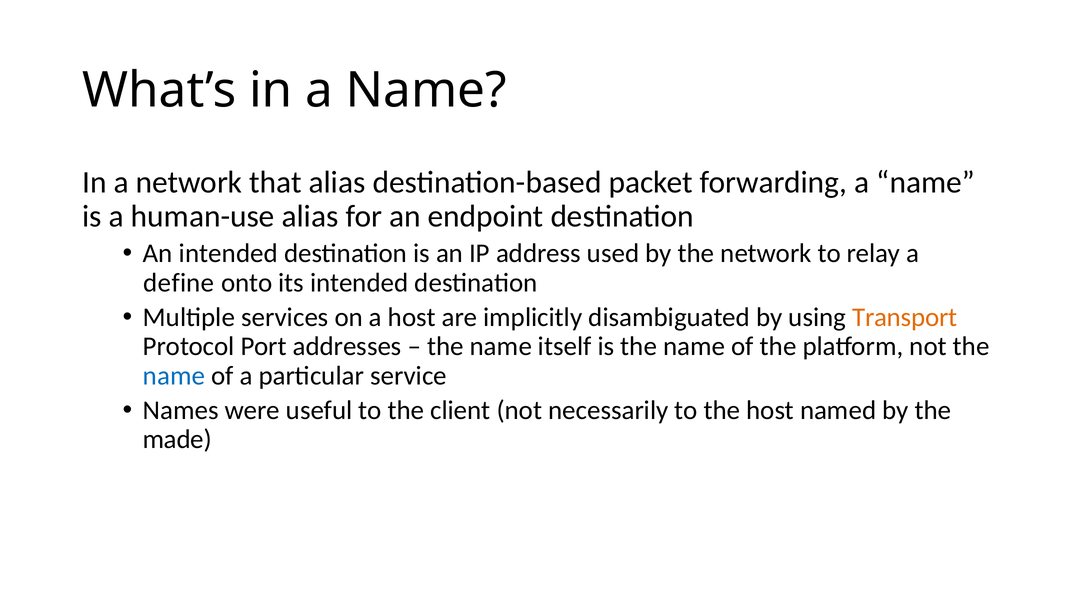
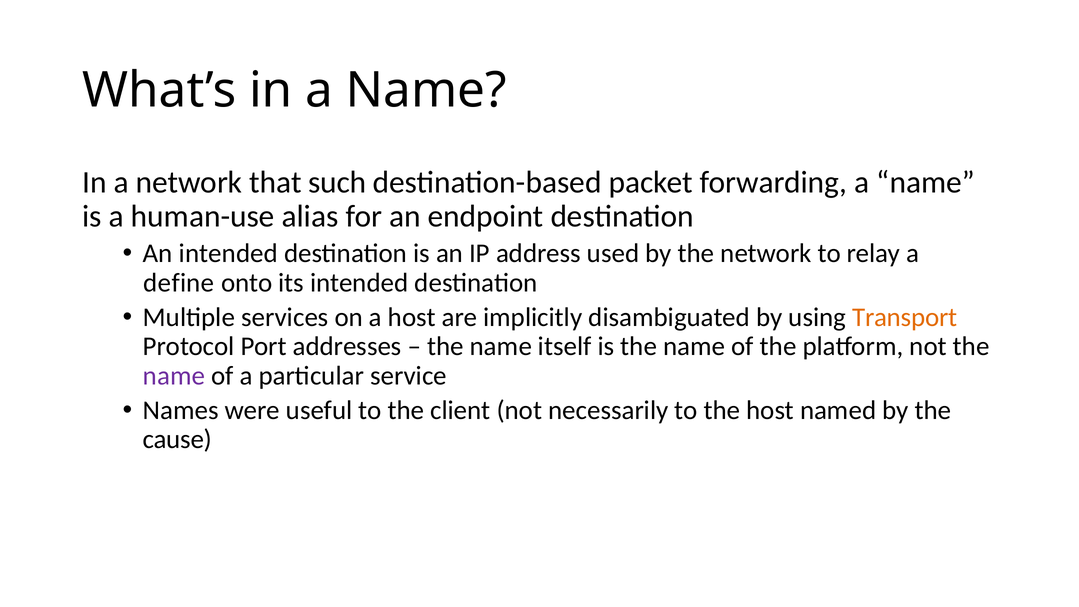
that alias: alias -> such (337, 182)
name colour: blue -> purple (174, 376)
made: made -> cause (177, 439)
